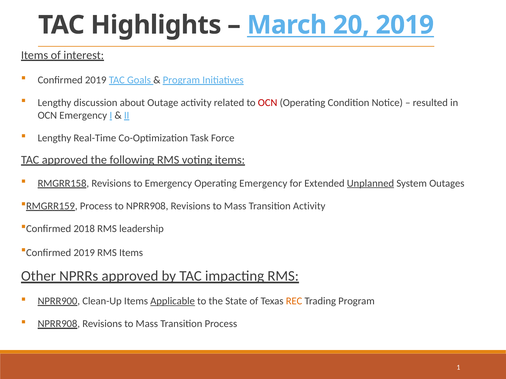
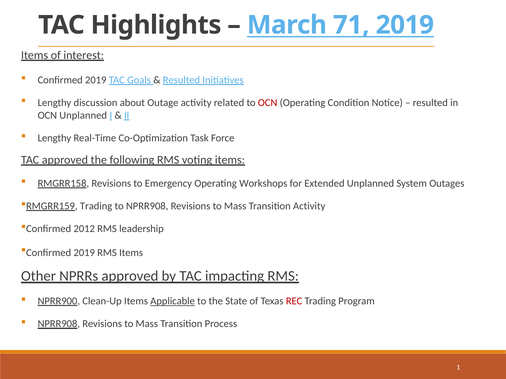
20: 20 -> 71 (351, 25)
Program: Program -> Resulted (181, 80)
OCN Emergency: Emergency -> Unplanned (83, 116)
Operating Emergency: Emergency -> Workshops (263, 184)
Unplanned underline: present -> none (370, 184)
Process: Process -> Trading (96, 206)
2018: 2018 -> 2012 (84, 229)
REC colour: orange -> red (294, 301)
